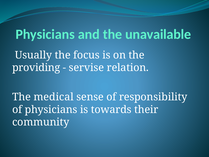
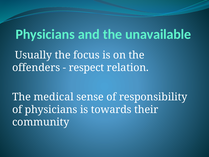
providing: providing -> offenders (36, 68)
servise: servise -> respect (86, 68)
